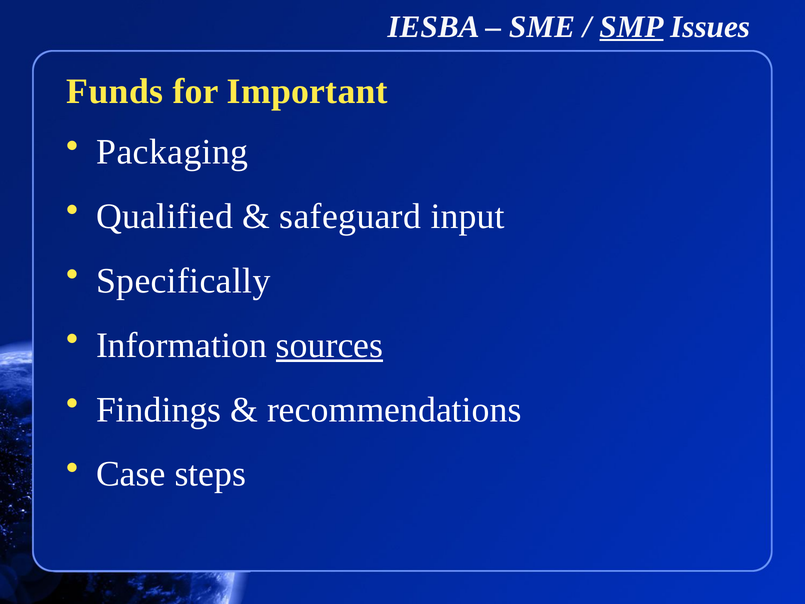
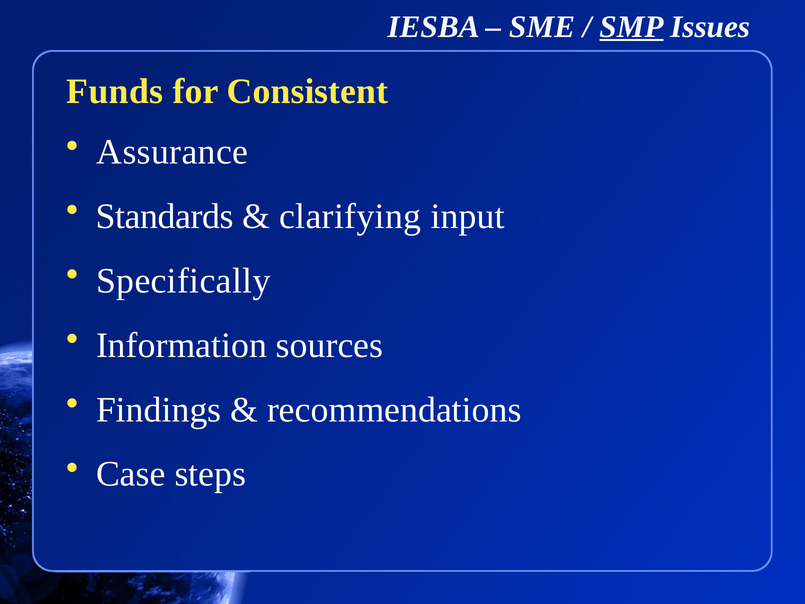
Important: Important -> Consistent (307, 92)
Packaging: Packaging -> Assurance (172, 152)
Qualified: Qualified -> Standards (165, 216)
safeguard: safeguard -> clarifying (350, 216)
sources underline: present -> none (330, 345)
